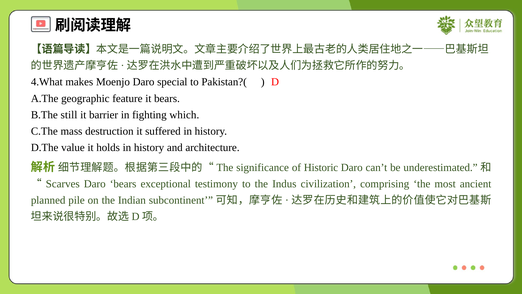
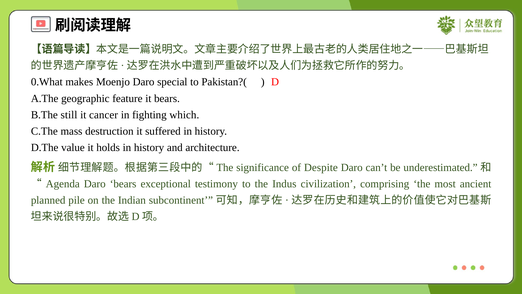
4.What: 4.What -> 0.What (47, 82)
barrier: barrier -> cancer (104, 115)
Historic: Historic -> Despite (321, 167)
Scarves: Scarves -> Agenda (63, 184)
